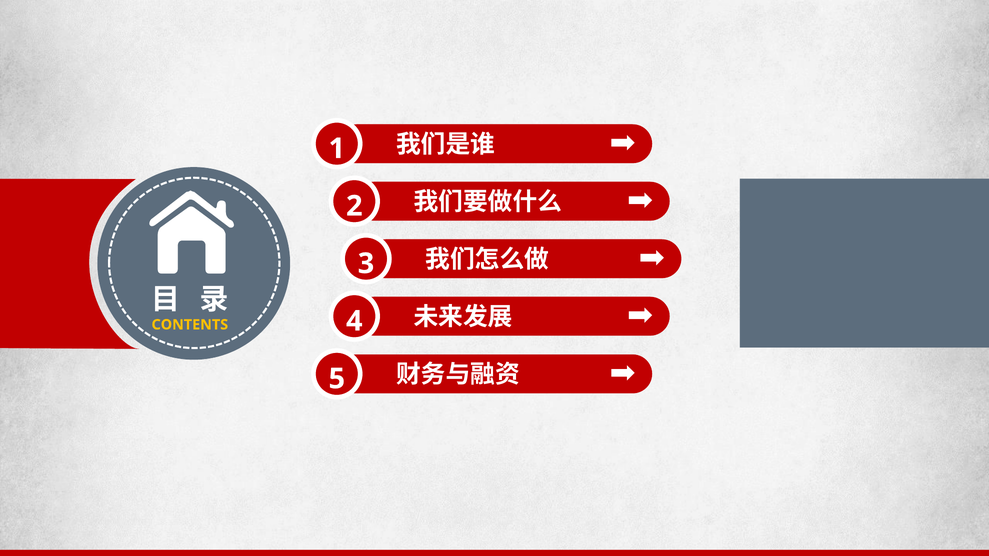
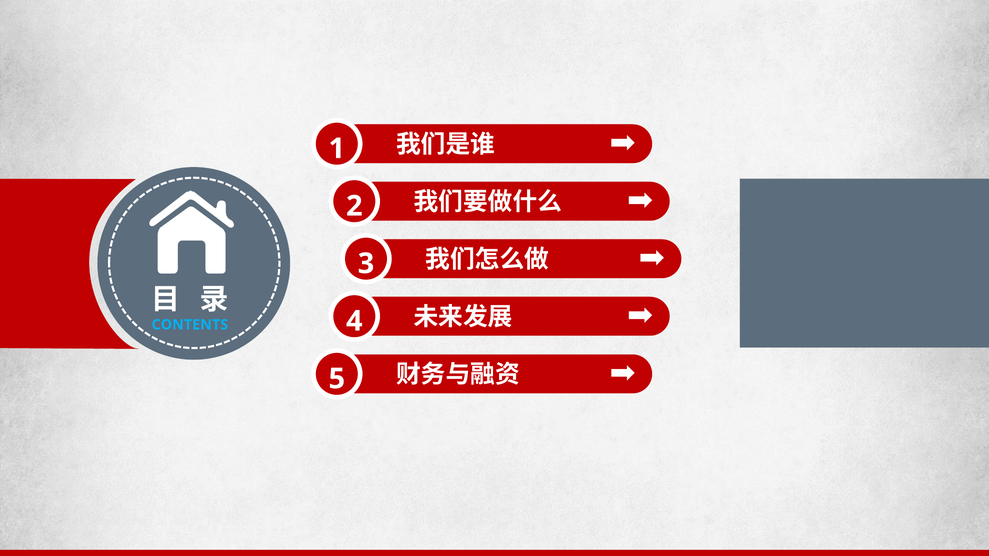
CONTENTS colour: yellow -> light blue (190, 325)
